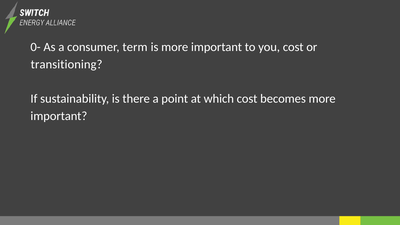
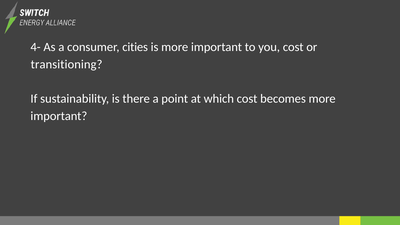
0-: 0- -> 4- (36, 47)
term: term -> cities (135, 47)
